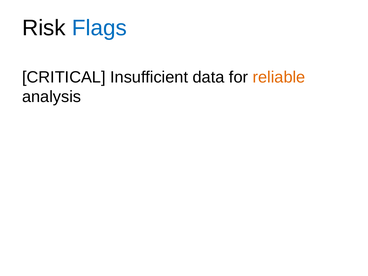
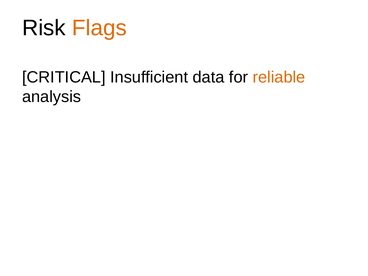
Flags colour: blue -> orange (99, 28)
